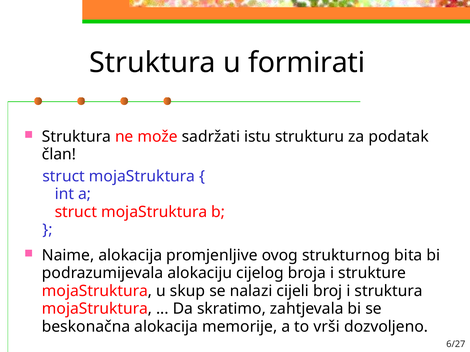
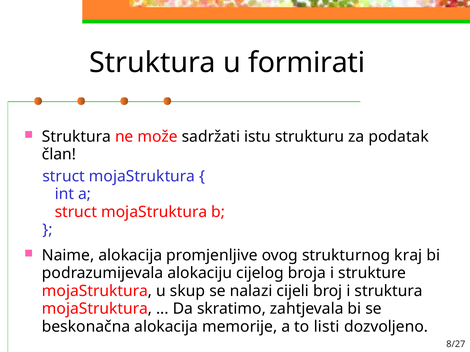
bita: bita -> kraj (408, 256)
vrši: vrši -> listi (327, 327)
6/27: 6/27 -> 8/27 (456, 345)
